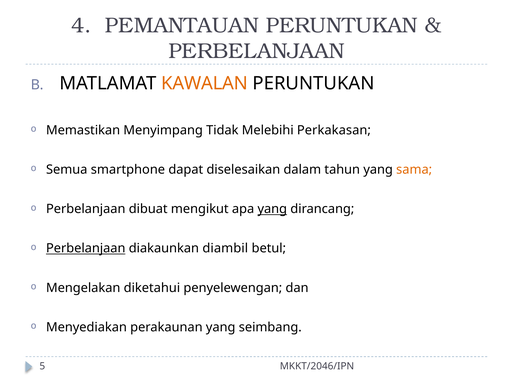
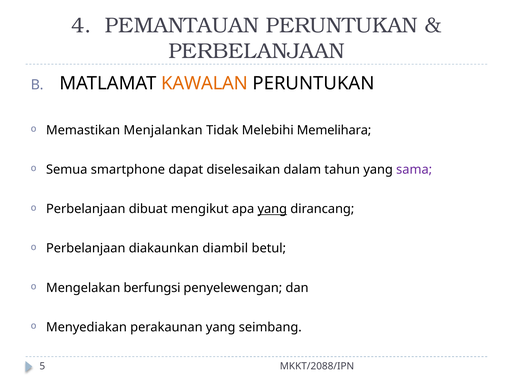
Menyimpang: Menyimpang -> Menjalankan (163, 130)
Perkakasan: Perkakasan -> Memelihara (334, 130)
sama colour: orange -> purple (414, 170)
Perbelanjaan underline: present -> none (86, 248)
diketahui: diketahui -> berfungsi (152, 288)
MKKT/2046/IPN: MKKT/2046/IPN -> MKKT/2088/IPN (317, 366)
